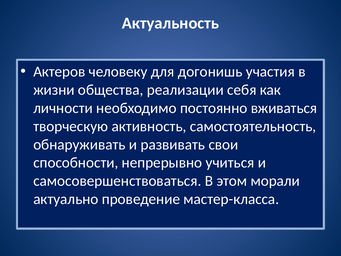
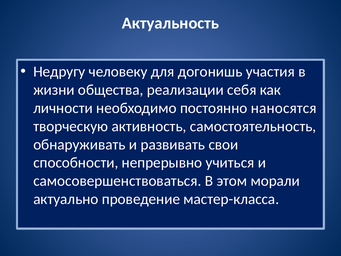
Актеров: Актеров -> Недругу (59, 72)
вживаться: вживаться -> наносятся (284, 108)
